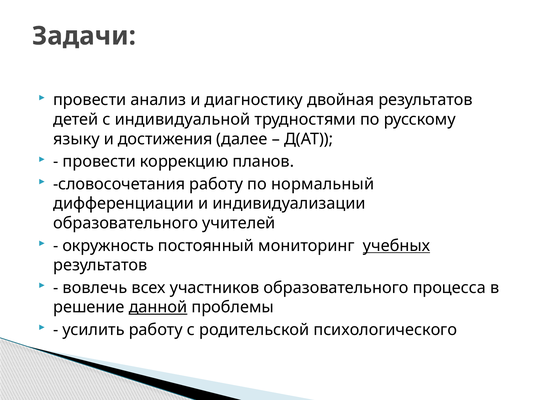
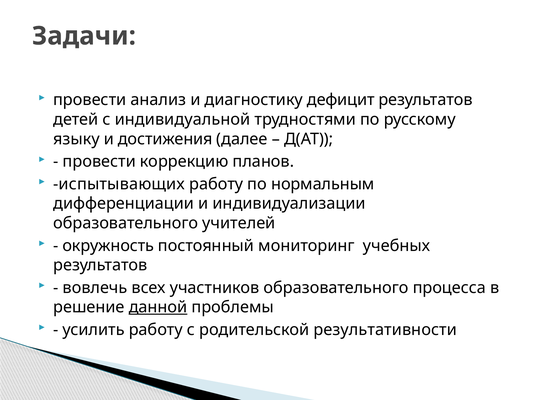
двойная: двойная -> дефицит (341, 100)
словосочетания: словосочетания -> испытывающих (119, 184)
нормальный: нормальный -> нормальным (323, 184)
учебных underline: present -> none (397, 246)
психологического: психологического -> результативности (385, 330)
